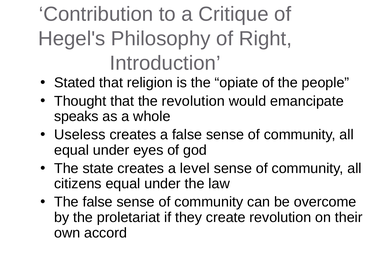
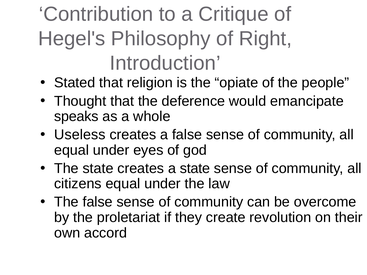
the revolution: revolution -> deference (193, 101)
a level: level -> state (195, 169)
